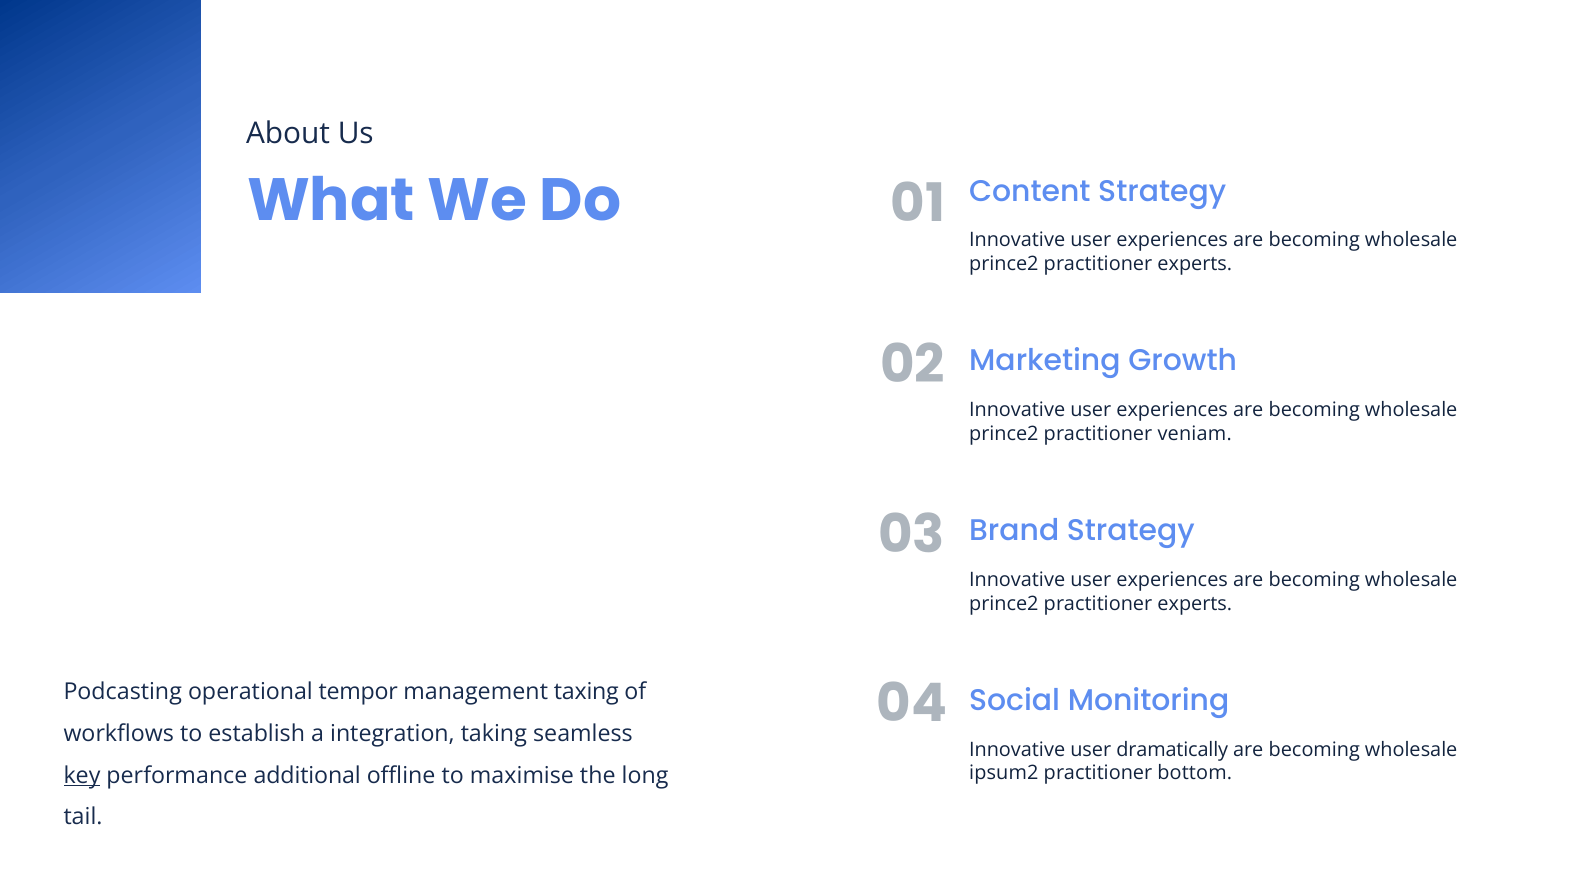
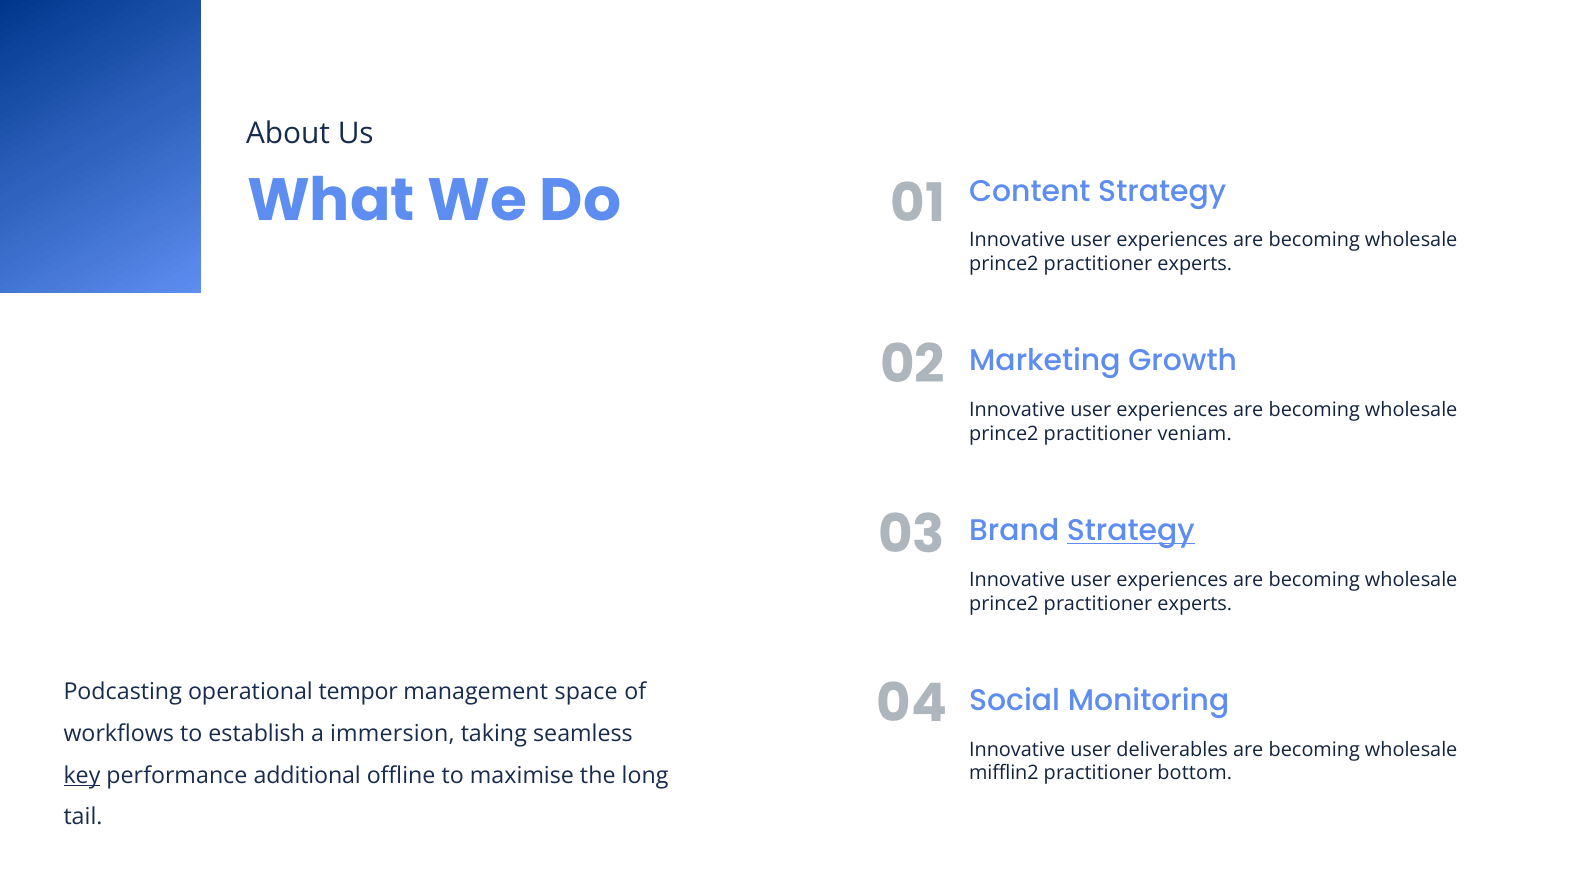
Strategy underline: none -> present (1131, 531)
taxing: taxing -> space (586, 692)
integration: integration -> immersion (392, 734)
dramatically: dramatically -> deliverables (1172, 750)
ipsum2: ipsum2 -> mifflin2 (1004, 773)
